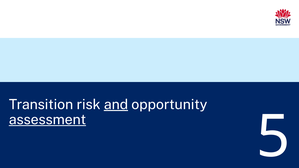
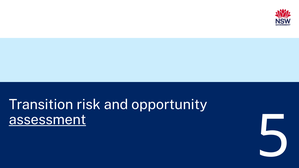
and underline: present -> none (116, 105)
